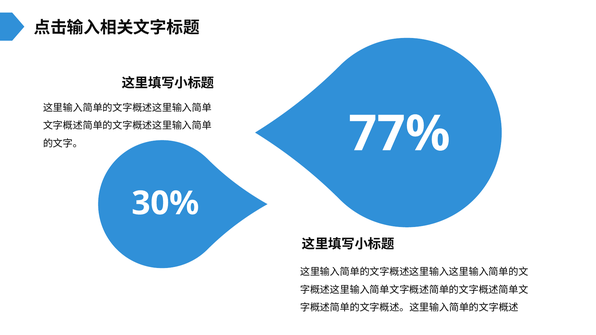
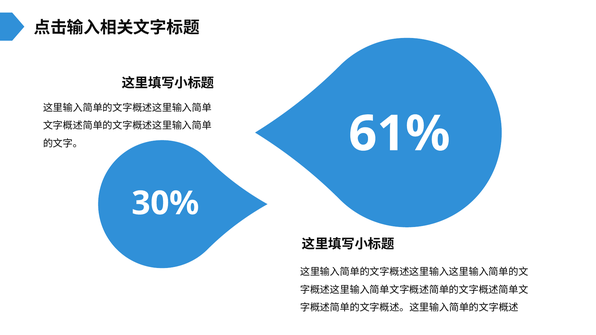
77%: 77% -> 61% (399, 134)
